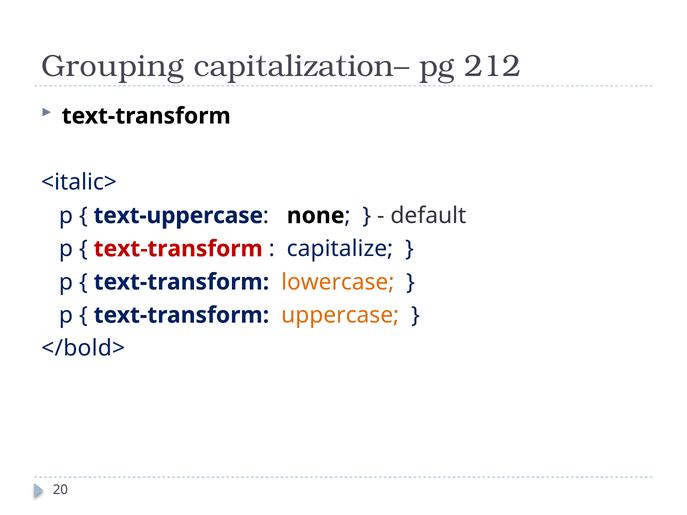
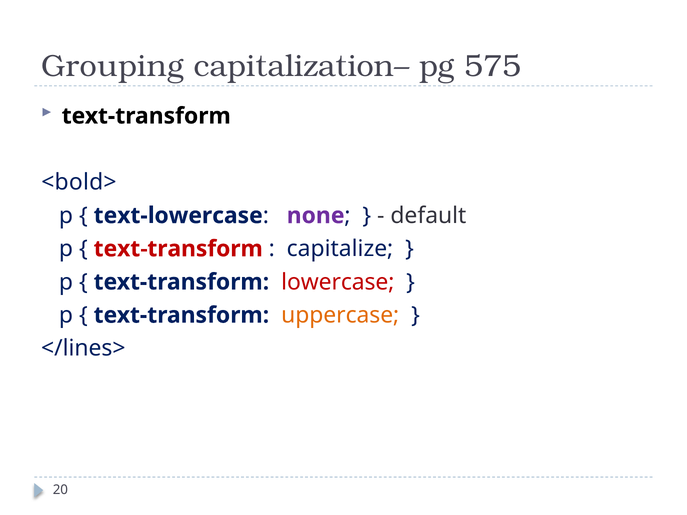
212: 212 -> 575 (493, 66)
<italic>: <italic> -> <bold> (79, 182)
text-uppercase: text-uppercase -> text-lowercase (178, 216)
none colour: black -> purple (316, 216)
lowercase colour: orange -> red (338, 282)
</bold>: </bold> -> </lines> (83, 349)
